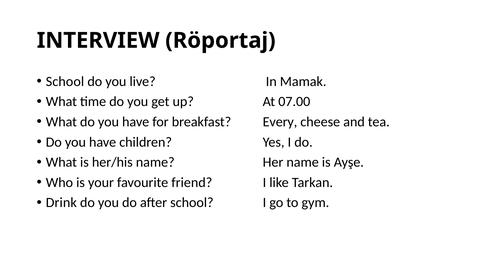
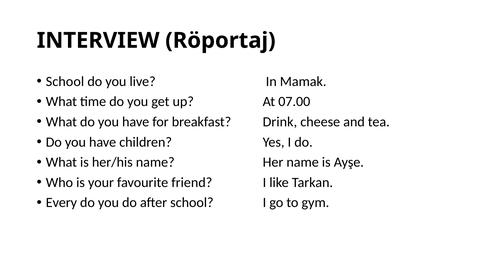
Every: Every -> Drink (280, 122)
Drink: Drink -> Every (61, 203)
